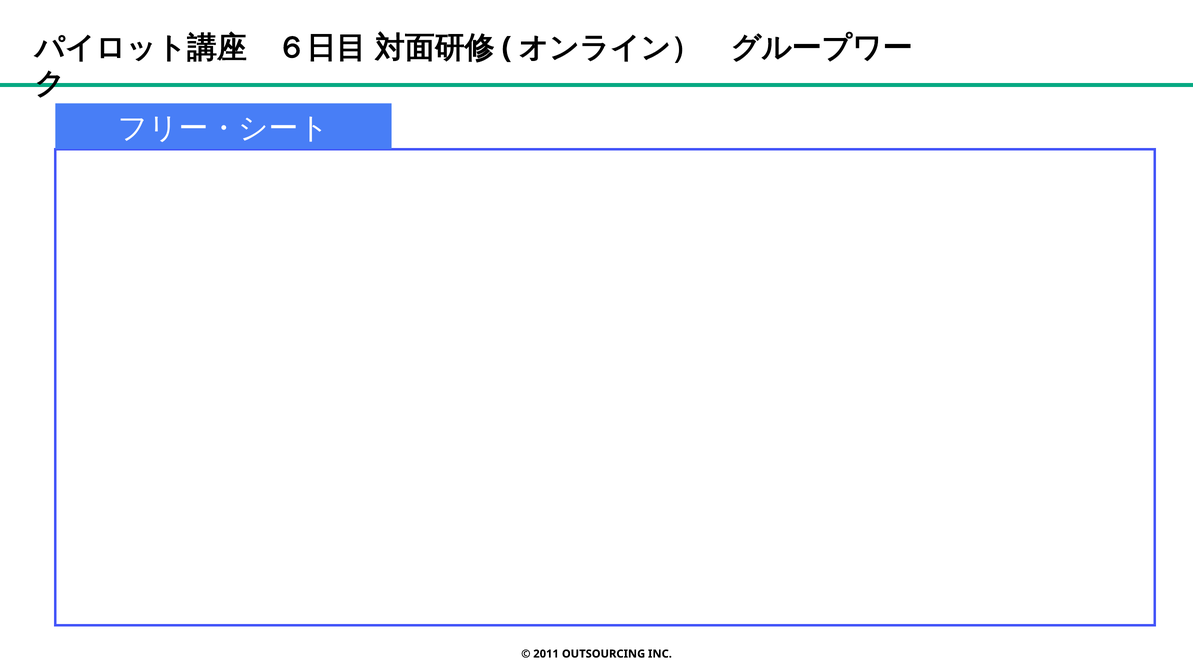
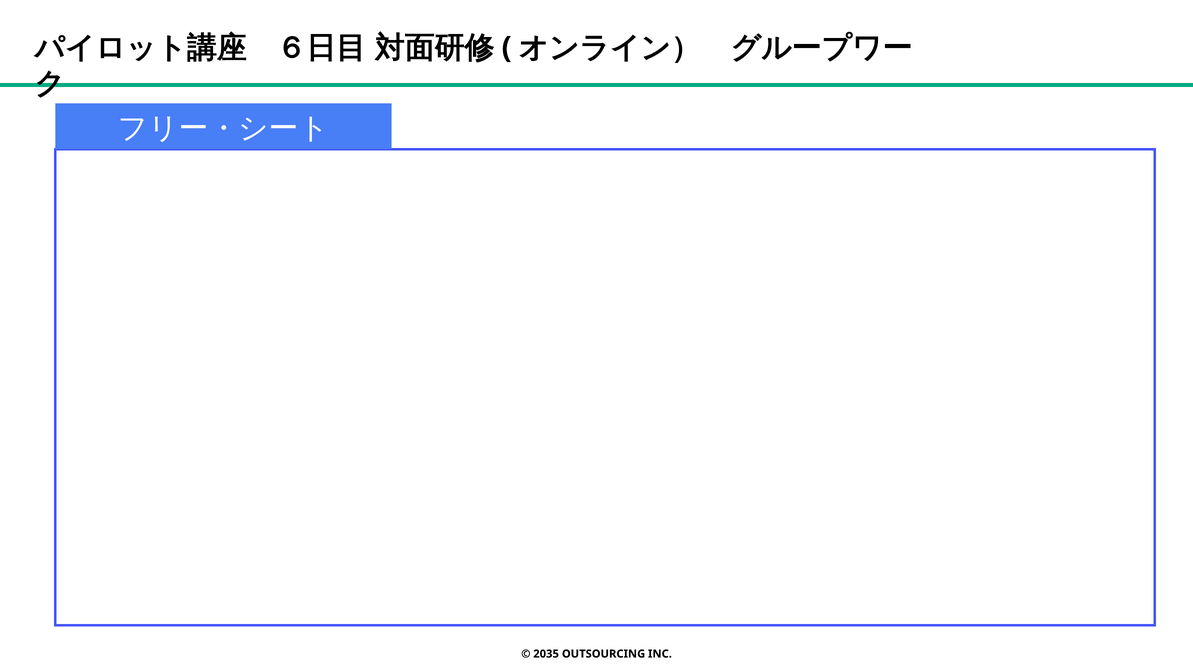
2011: 2011 -> 2035 (546, 654)
